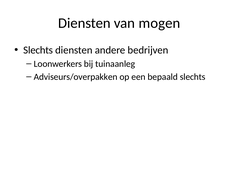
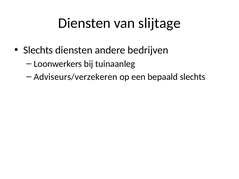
mogen: mogen -> slijtage (159, 23)
Adviseurs/overpakken: Adviseurs/overpakken -> Adviseurs/verzekeren (76, 77)
